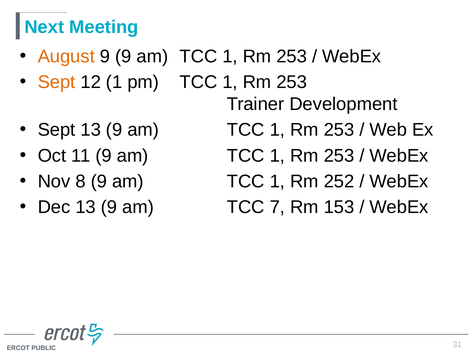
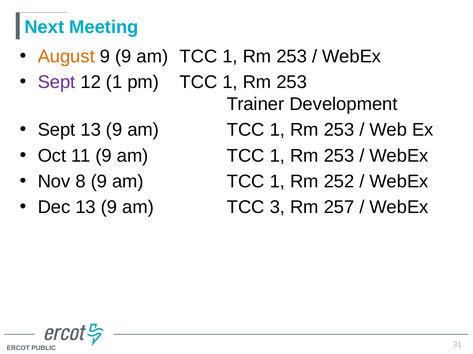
Sept colour: orange -> purple (57, 82)
7: 7 -> 3 (277, 208)
153: 153 -> 257 (339, 208)
